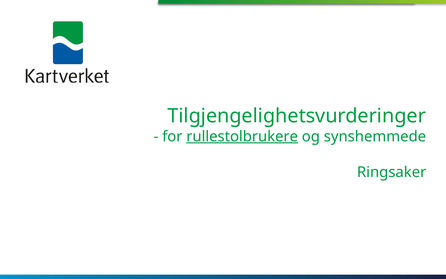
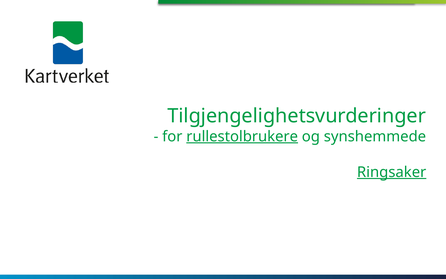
Ringsaker underline: none -> present (392, 172)
